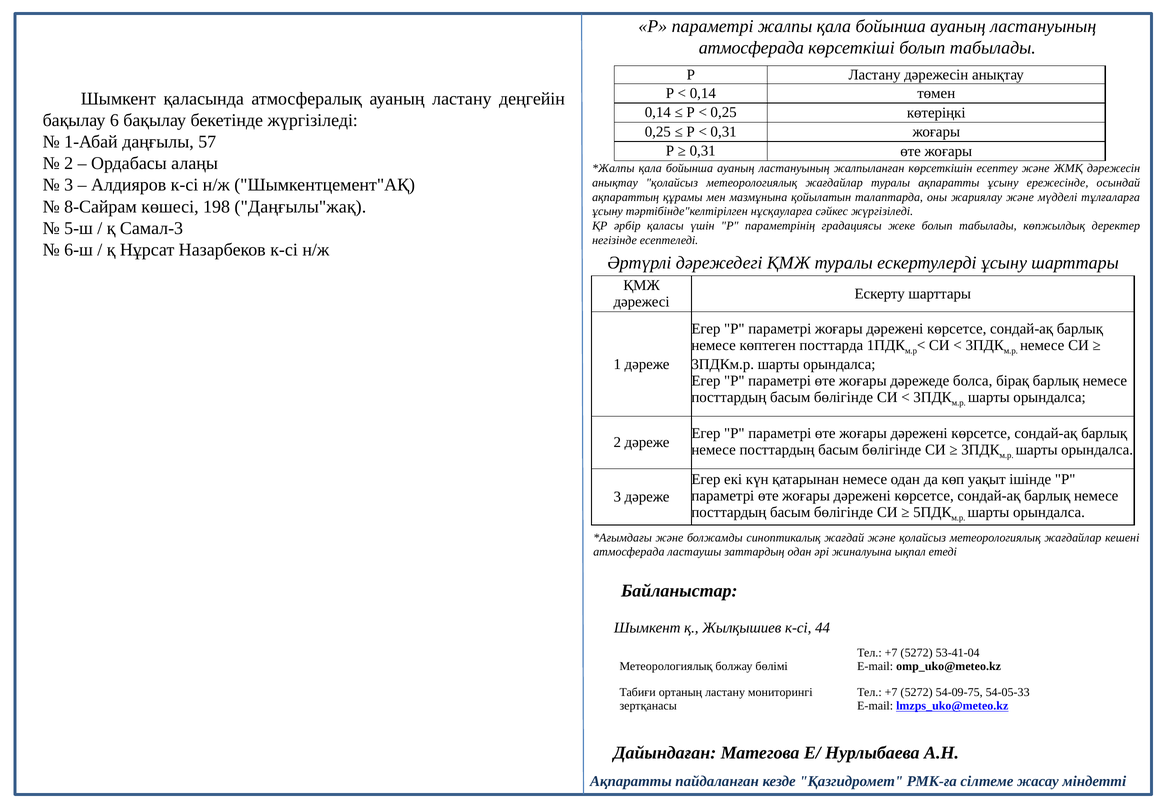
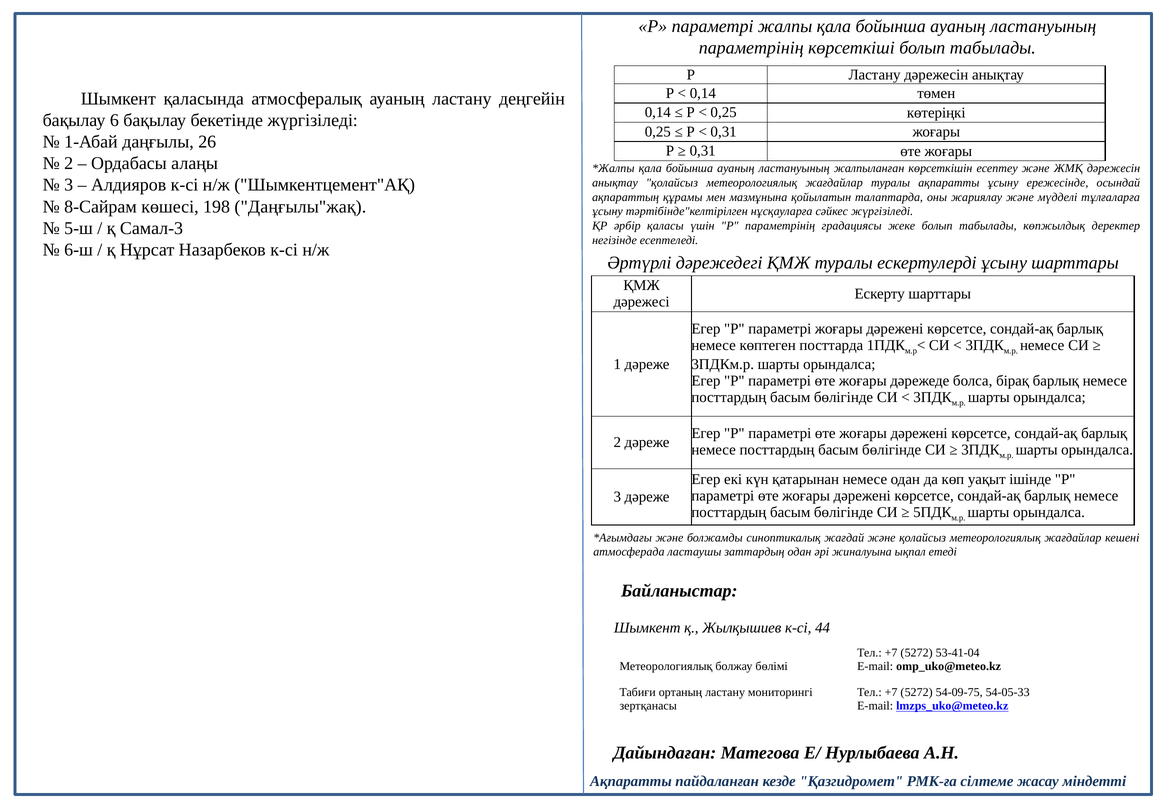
атмосферада: атмосферада -> параметрінің (751, 48)
57: 57 -> 26 (207, 142)
